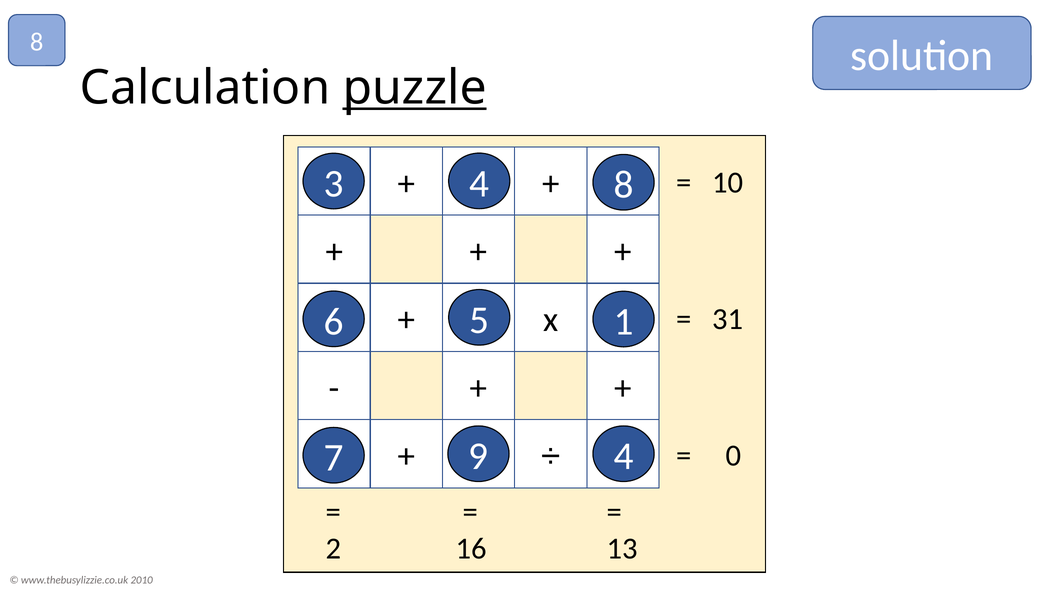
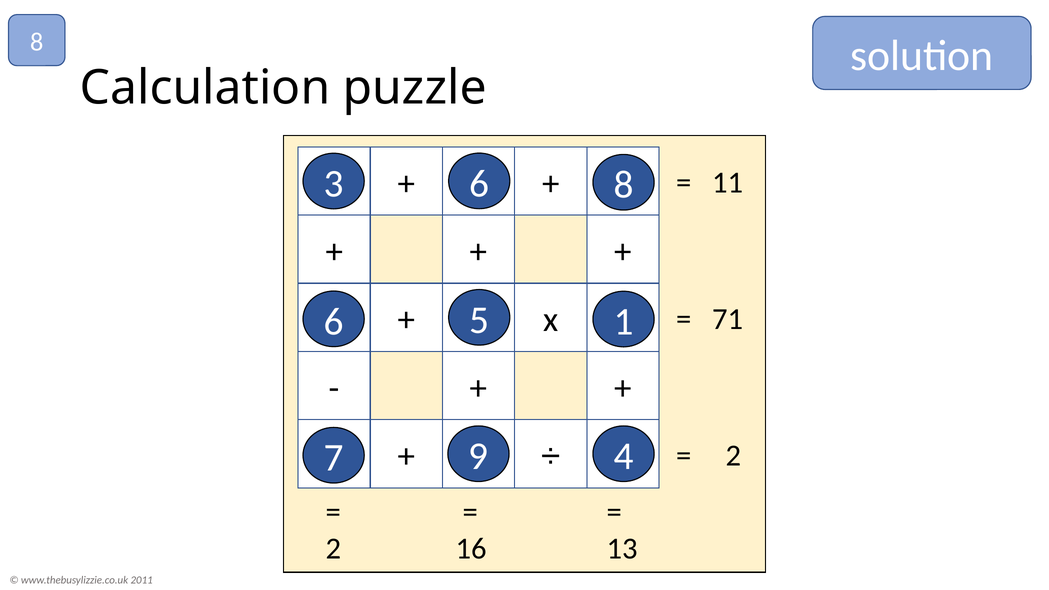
puzzle underline: present -> none (415, 88)
3 4: 4 -> 6 (479, 184)
10: 10 -> 11 (728, 183)
31: 31 -> 71 (728, 319)
0: 0 -> 2 (734, 456)
2010: 2010 -> 2011 (142, 580)
